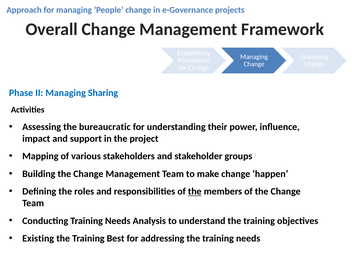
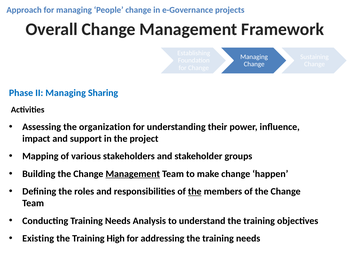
bureaucratic: bureaucratic -> organization (105, 127)
Management underline: none -> present (133, 174)
Best: Best -> High (116, 238)
